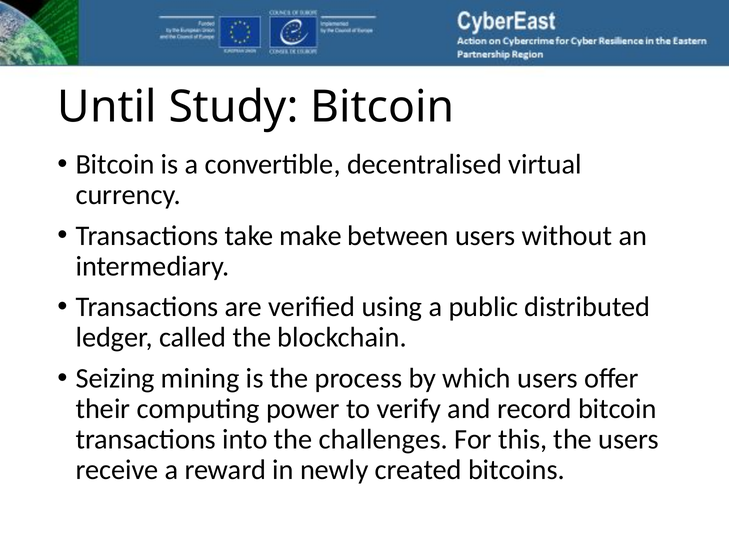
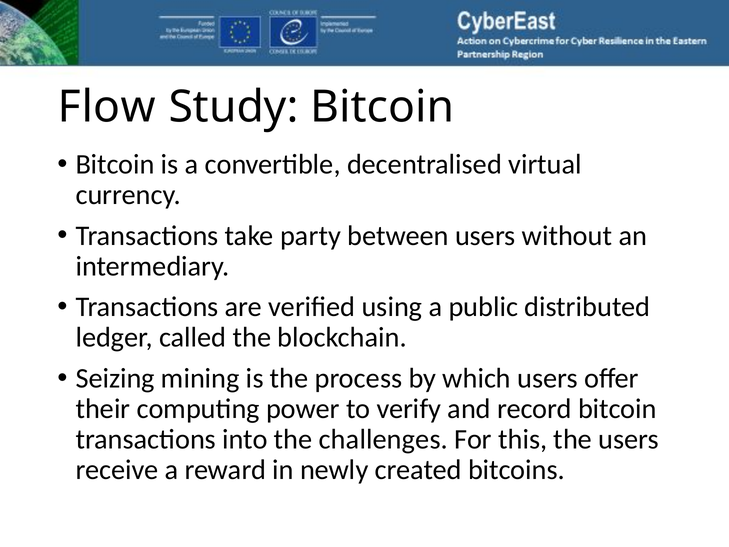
Until: Until -> Flow (107, 107)
make: make -> party (310, 236)
